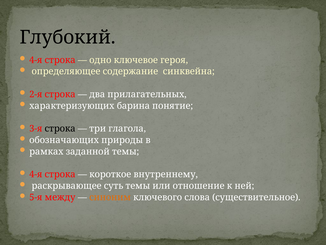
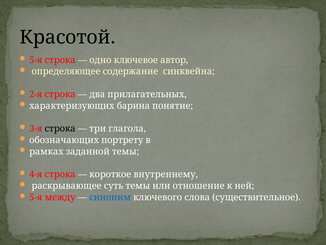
Глубокий: Глубокий -> Красотой (67, 37)
4-я: 4-я -> 5-я (36, 60)
героя: героя -> автор (174, 60)
природы: природы -> портрету (122, 140)
синоним colour: orange -> blue (110, 197)
